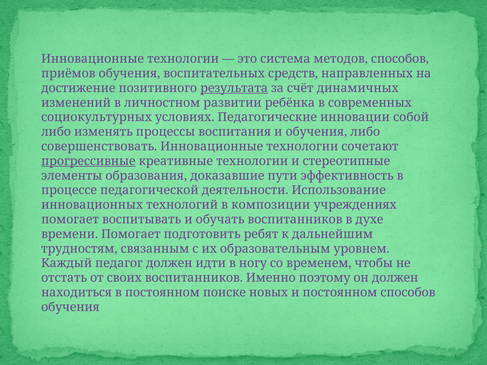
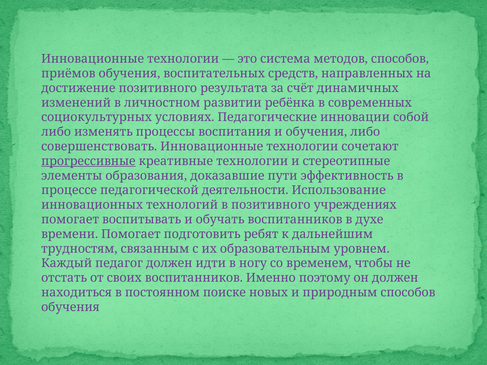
результата underline: present -> none (234, 88)
в композиции: композиции -> позитивного (271, 205)
и постоянном: постоянном -> природным (340, 293)
